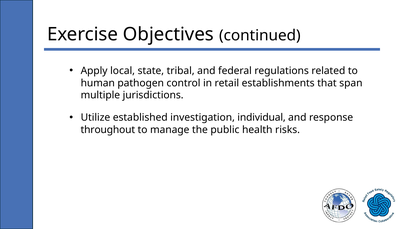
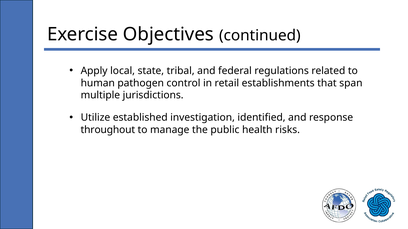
individual: individual -> identified (262, 118)
